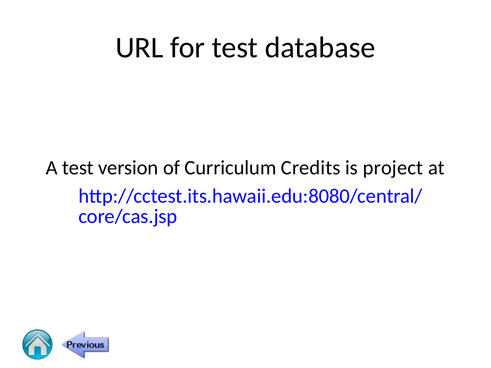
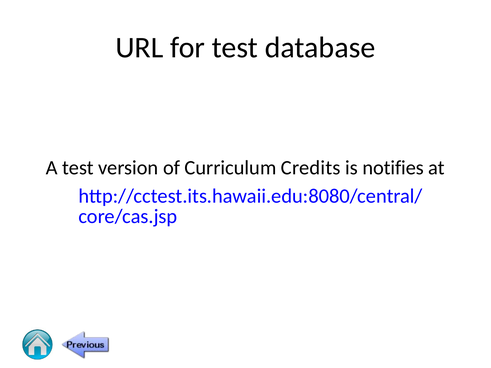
project: project -> notifies (393, 168)
